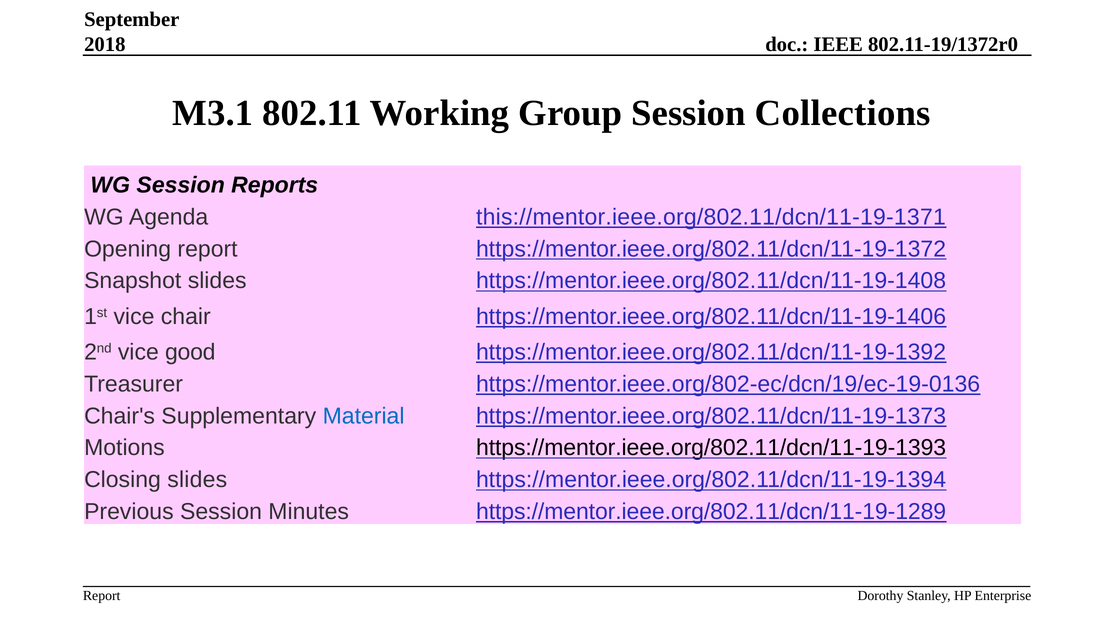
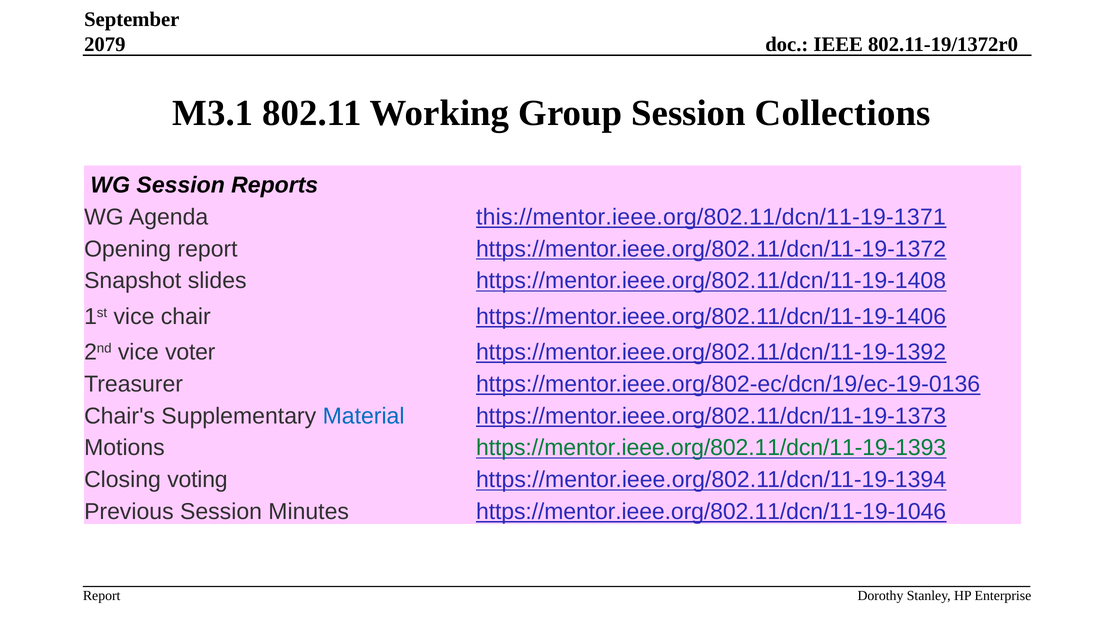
2018: 2018 -> 2079 (105, 44)
good: good -> voter (190, 352)
https://mentor.ieee.org/802.11/dcn/11-19-1393 colour: black -> green (711, 448)
Closing slides: slides -> voting (197, 480)
https://mentor.ieee.org/802.11/dcn/11-19-1289: https://mentor.ieee.org/802.11/dcn/11-19-1289 -> https://mentor.ieee.org/802.11/dcn/11-19-1046 (711, 512)
